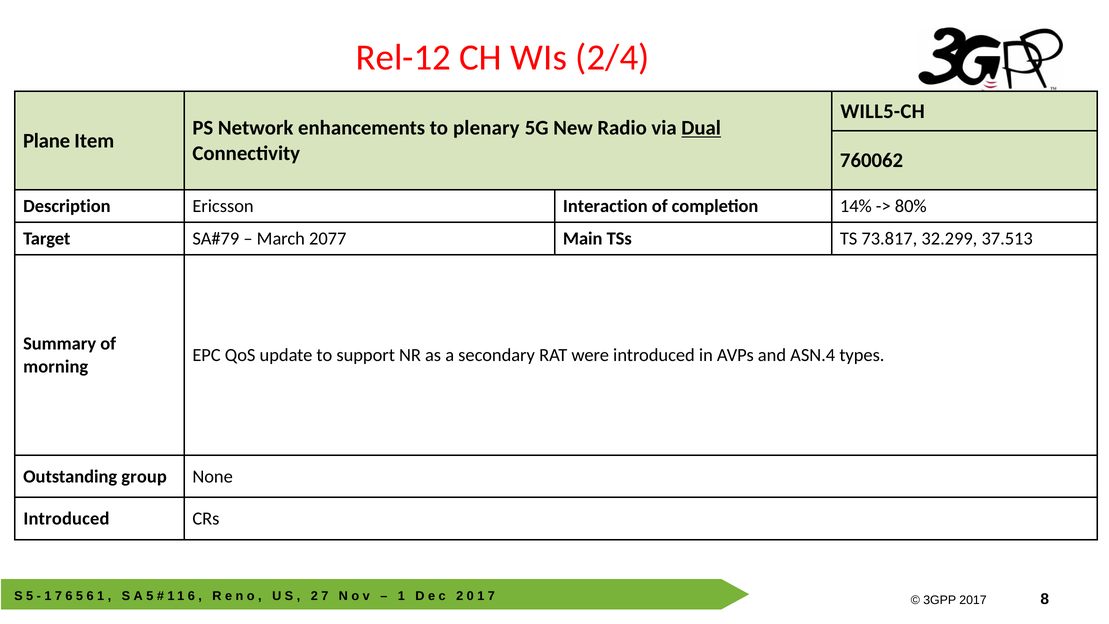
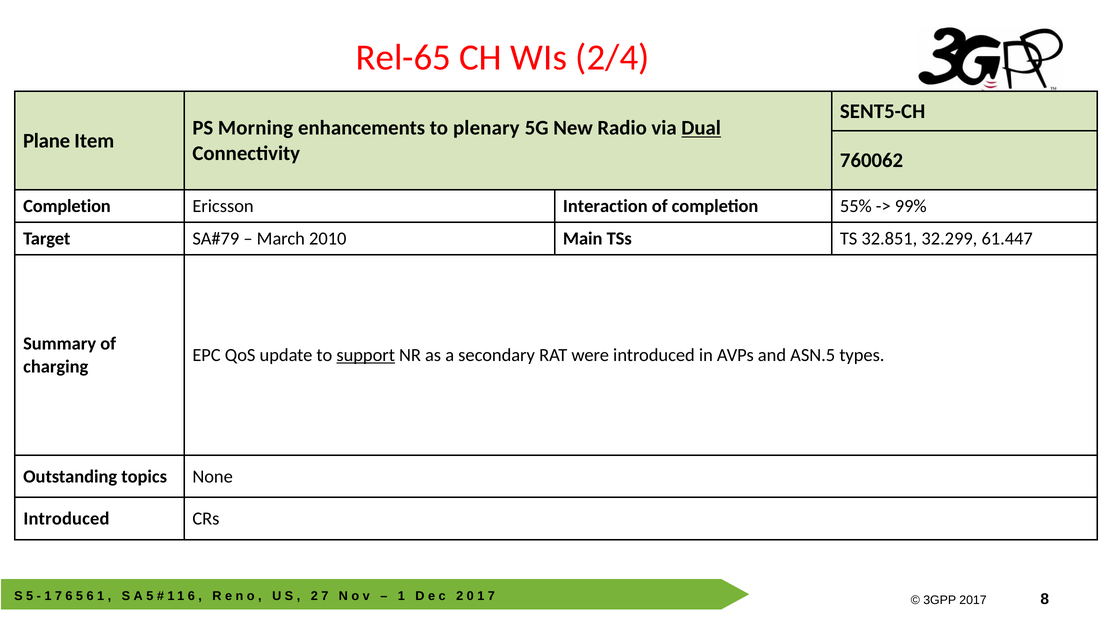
Rel-12: Rel-12 -> Rel-65 (403, 57)
WILL5-CH: WILL5-CH -> SENT5-CH (883, 111)
Network: Network -> Morning (256, 128)
Description: Description -> Completion (67, 206)
14%: 14% -> 55% (856, 206)
80%: 80% -> 99% (911, 206)
2077: 2077 -> 2010 (328, 239)
73.817: 73.817 -> 32.851 (889, 239)
37.513: 37.513 -> 61.447 (1007, 239)
support underline: none -> present (366, 355)
ASN.4: ASN.4 -> ASN.5 (813, 355)
morning: morning -> charging (56, 366)
group: group -> topics (144, 476)
